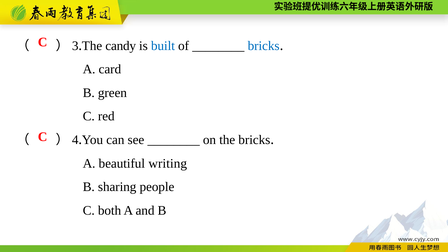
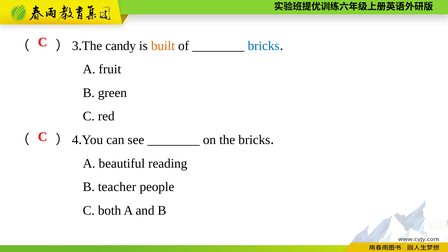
built colour: blue -> orange (163, 46)
card: card -> fruit (110, 69)
writing: writing -> reading (168, 163)
sharing: sharing -> teacher (117, 187)
